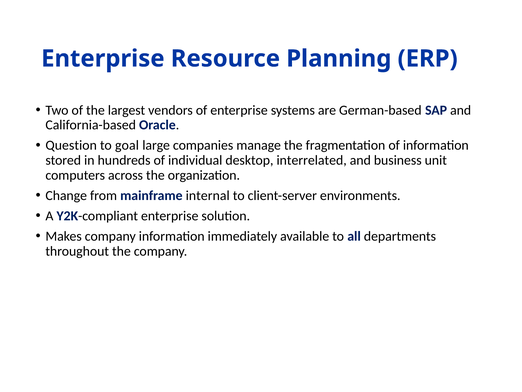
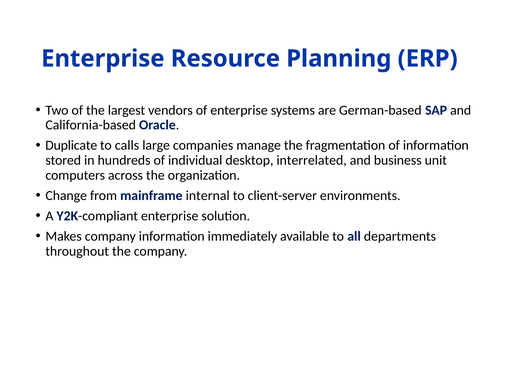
Question: Question -> Duplicate (71, 145)
goal: goal -> calls (127, 145)
